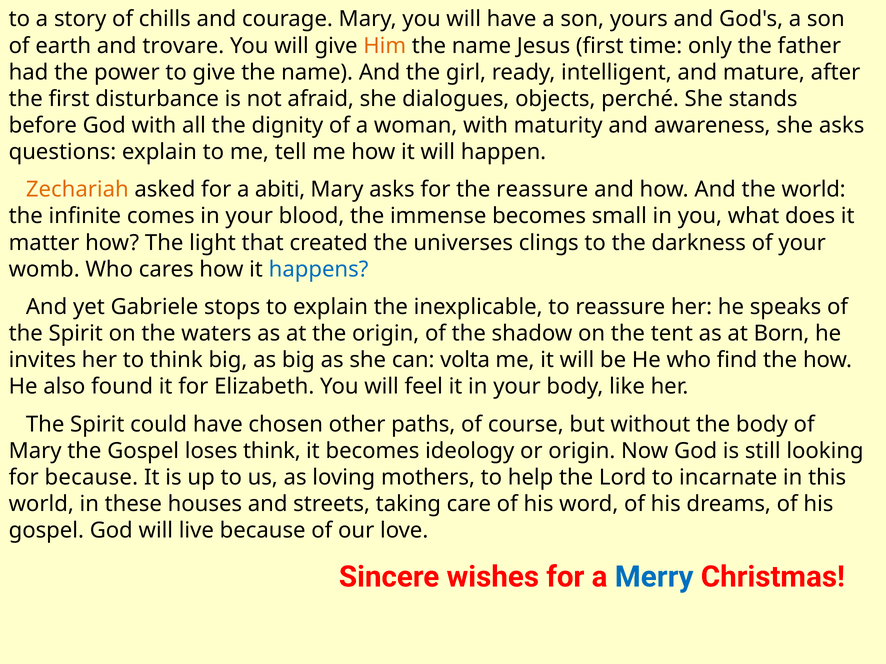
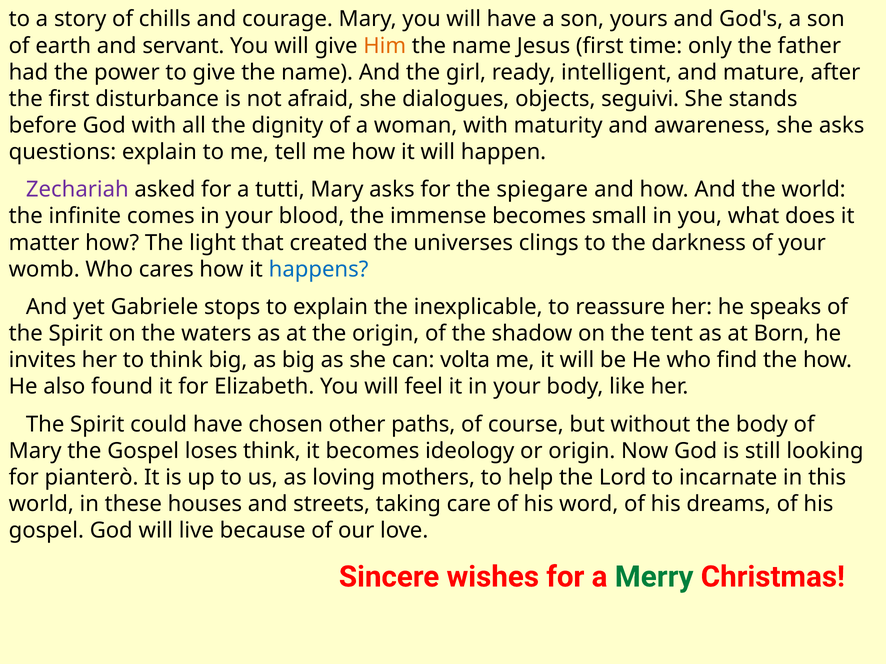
trovare: trovare -> servant (183, 46)
perché: perché -> seguivi (640, 99)
Zechariah colour: orange -> purple (77, 190)
abiti: abiti -> tutti (280, 190)
the reassure: reassure -> spiegare (542, 190)
for because: because -> pianterò (91, 478)
Merry colour: blue -> green (654, 577)
